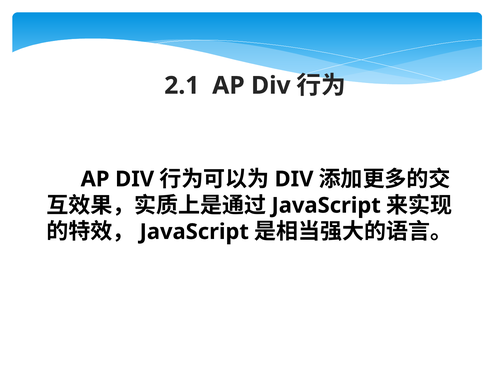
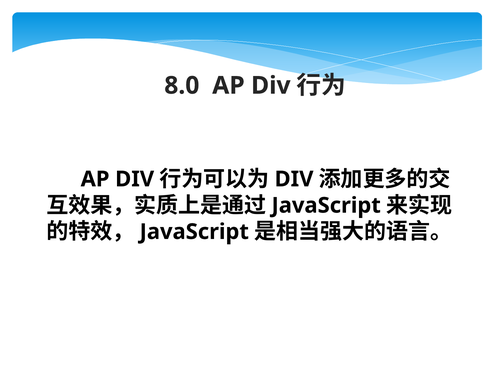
2.1: 2.1 -> 8.0 (182, 86)
